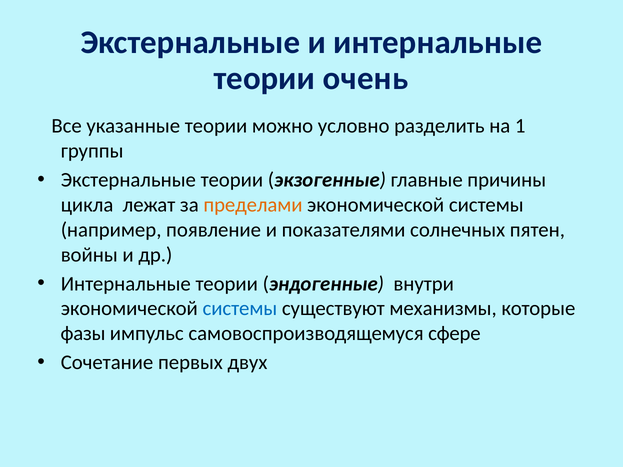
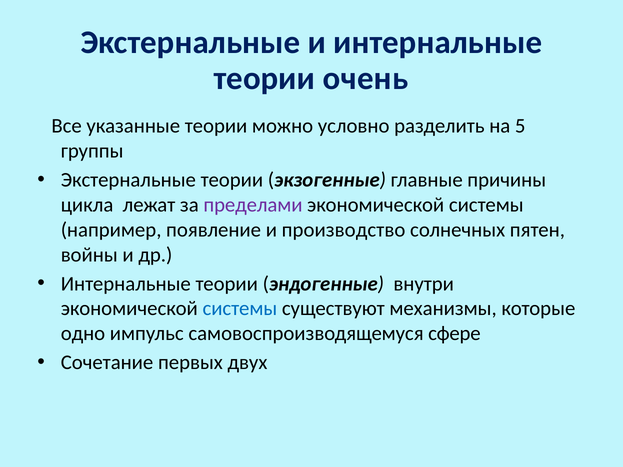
1: 1 -> 5 (520, 126)
пределами colour: orange -> purple (253, 205)
показателями: показателями -> производство (344, 230)
фазы: фазы -> одно (83, 334)
